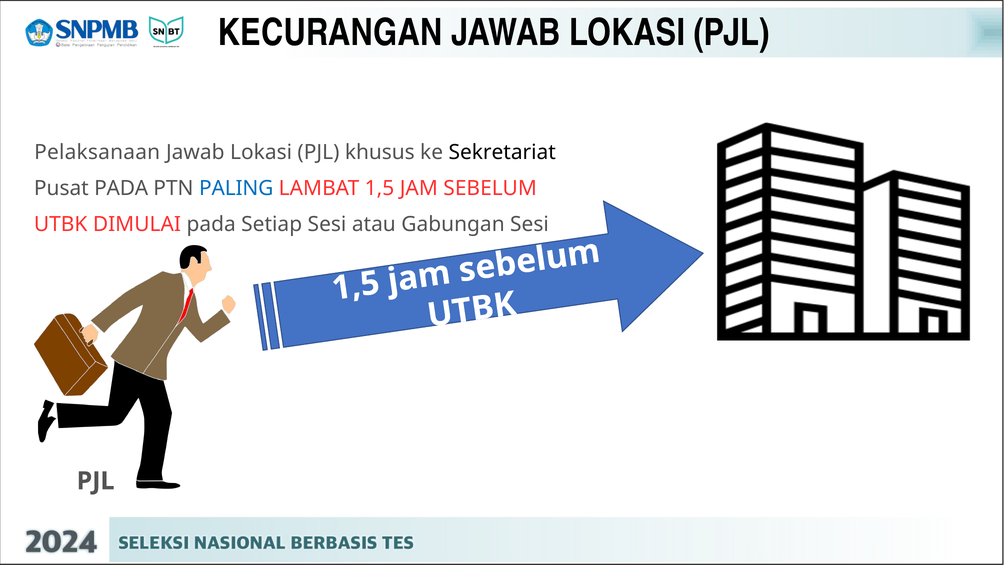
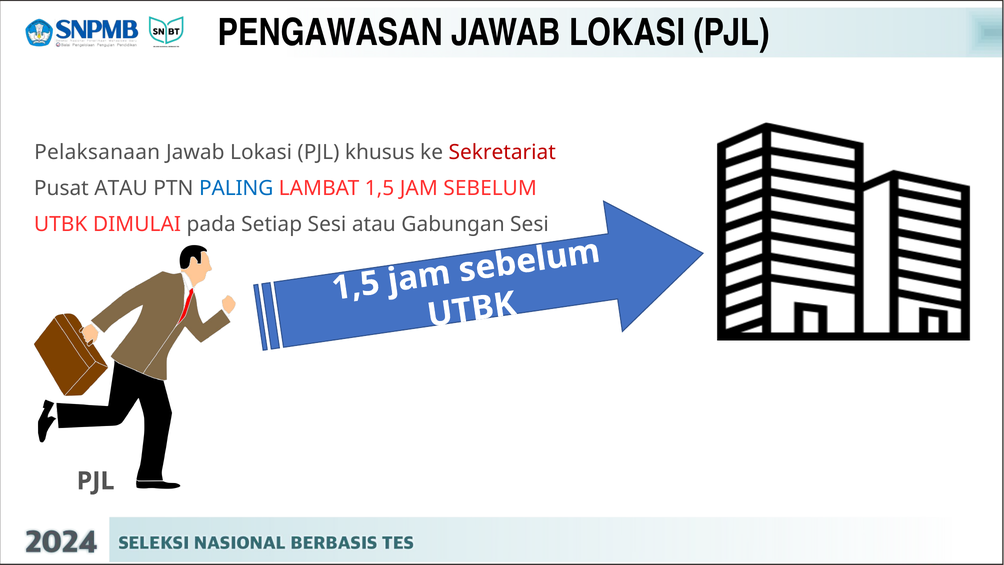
KECURANGAN: KECURANGAN -> PENGAWASAN (330, 33)
Sekretariat colour: black -> red (502, 152)
Pusat PADA: PADA -> ATAU (121, 188)
